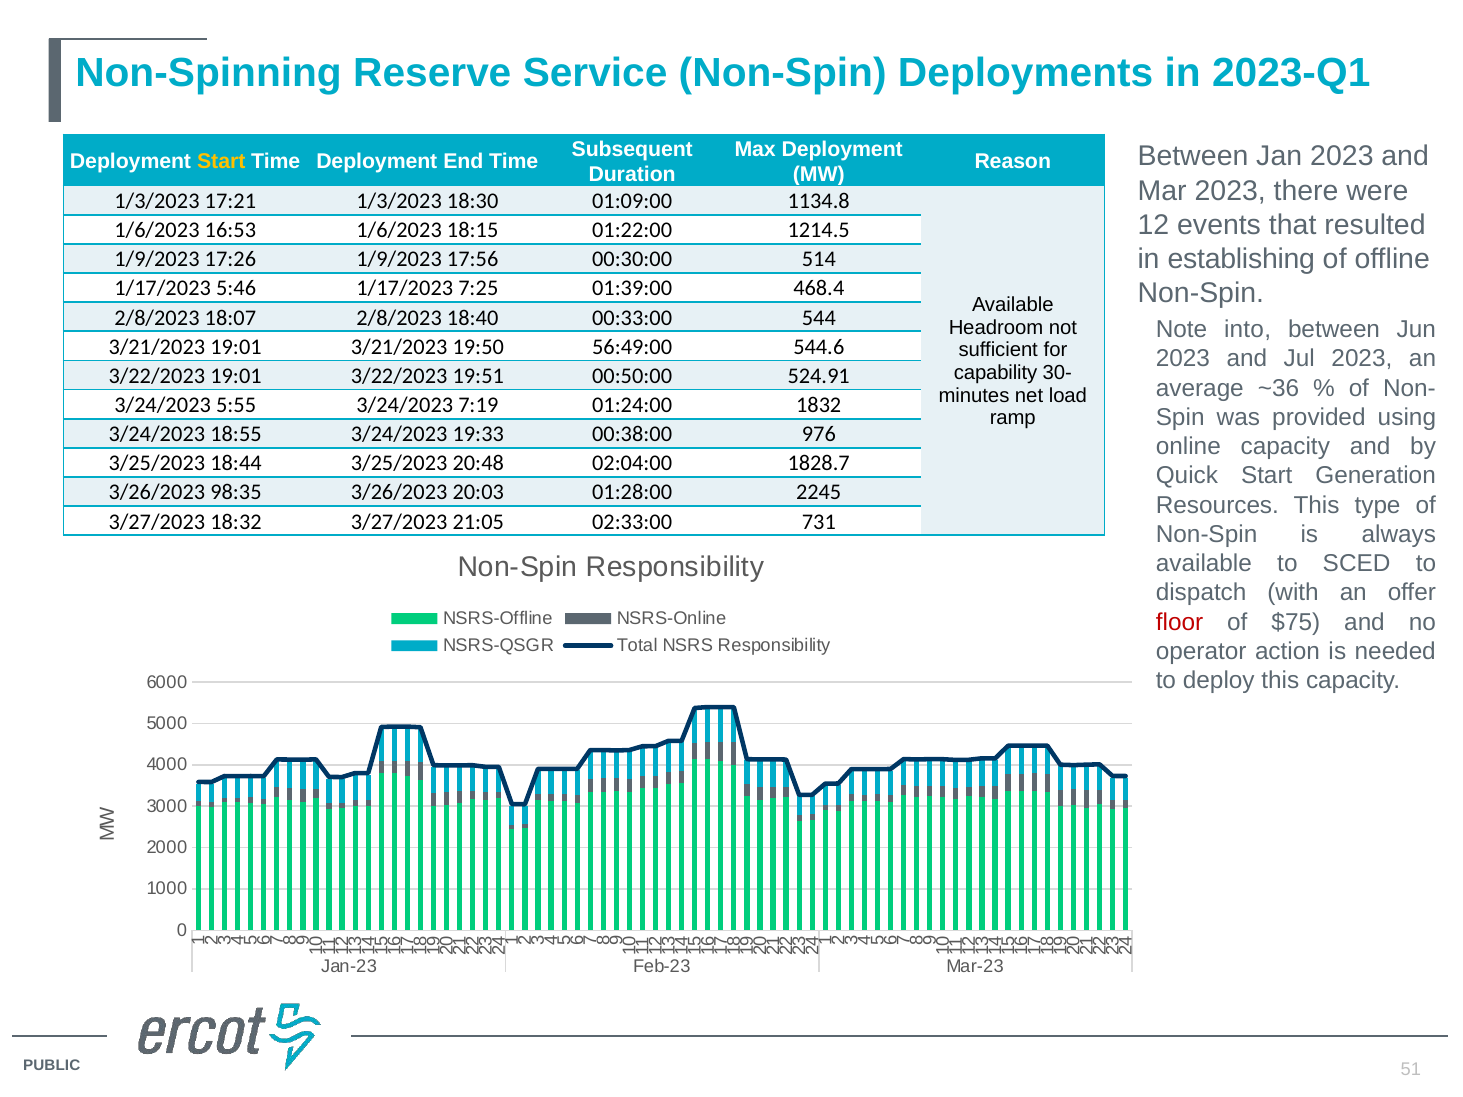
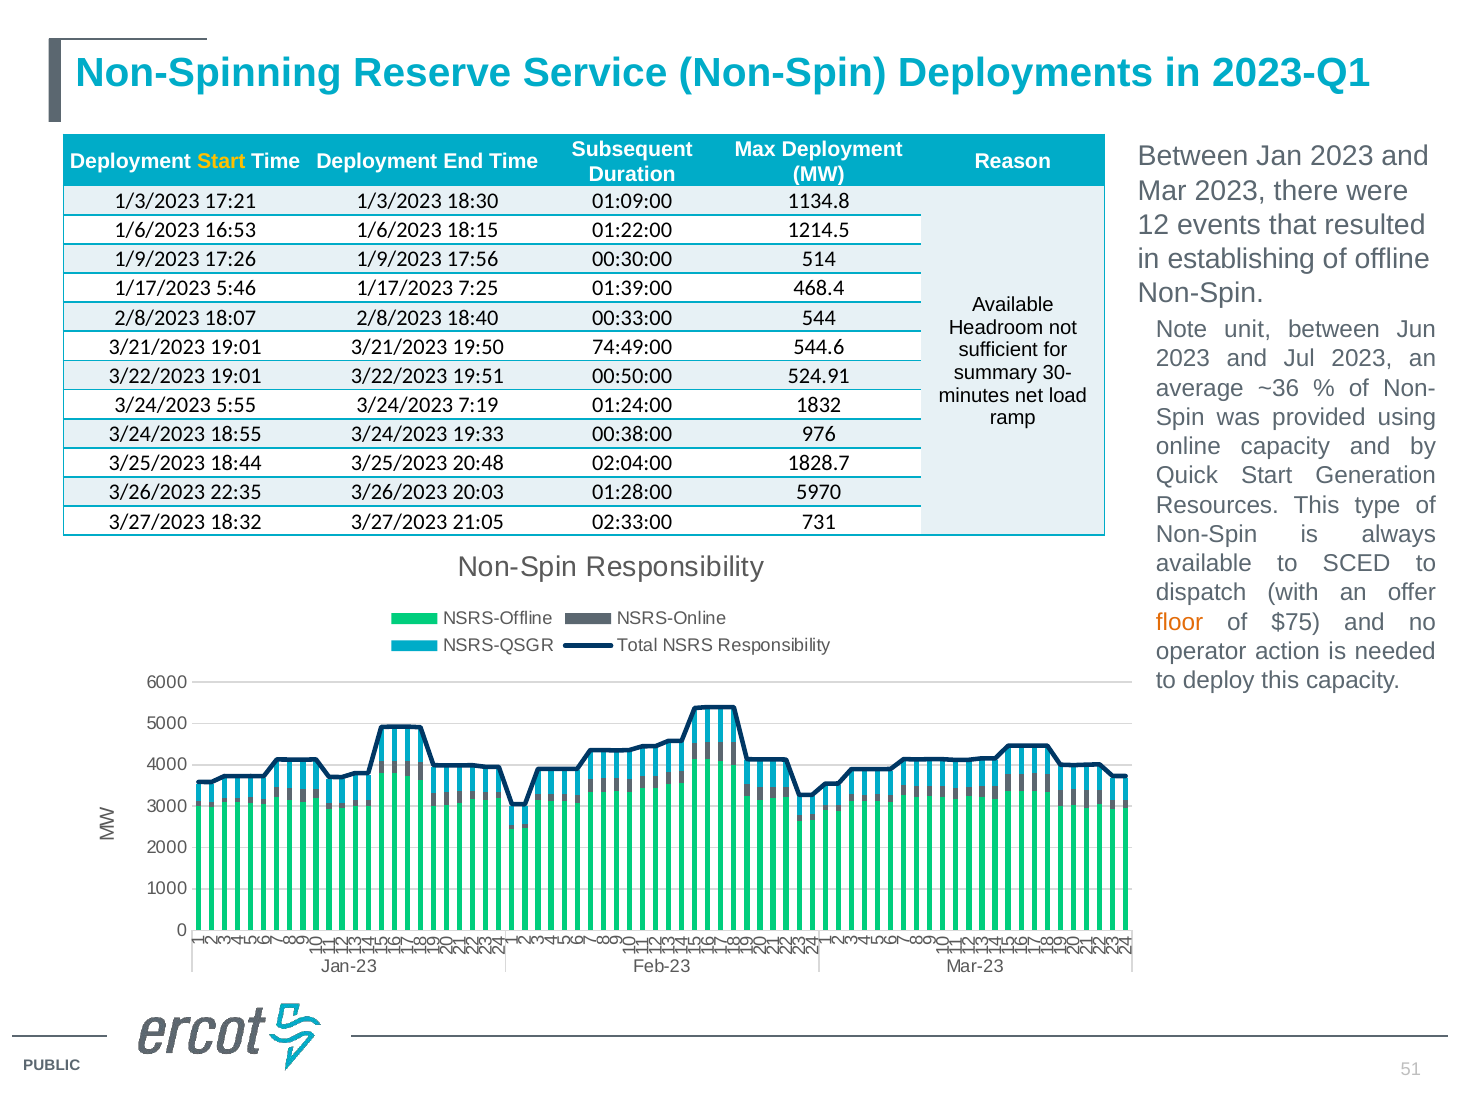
into: into -> unit (1248, 330)
56:49:00: 56:49:00 -> 74:49:00 (632, 347)
capability: capability -> summary (995, 373)
98:35: 98:35 -> 22:35 (236, 493)
2245: 2245 -> 5970 (819, 493)
floor colour: red -> orange (1180, 622)
